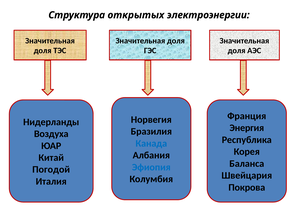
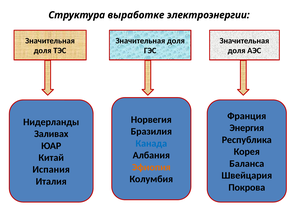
открытых: открытых -> выработке (136, 15)
Воздуха: Воздуха -> Заливах (51, 134)
Эфиопия colour: blue -> orange (151, 168)
Погодой: Погодой -> Испания (51, 170)
